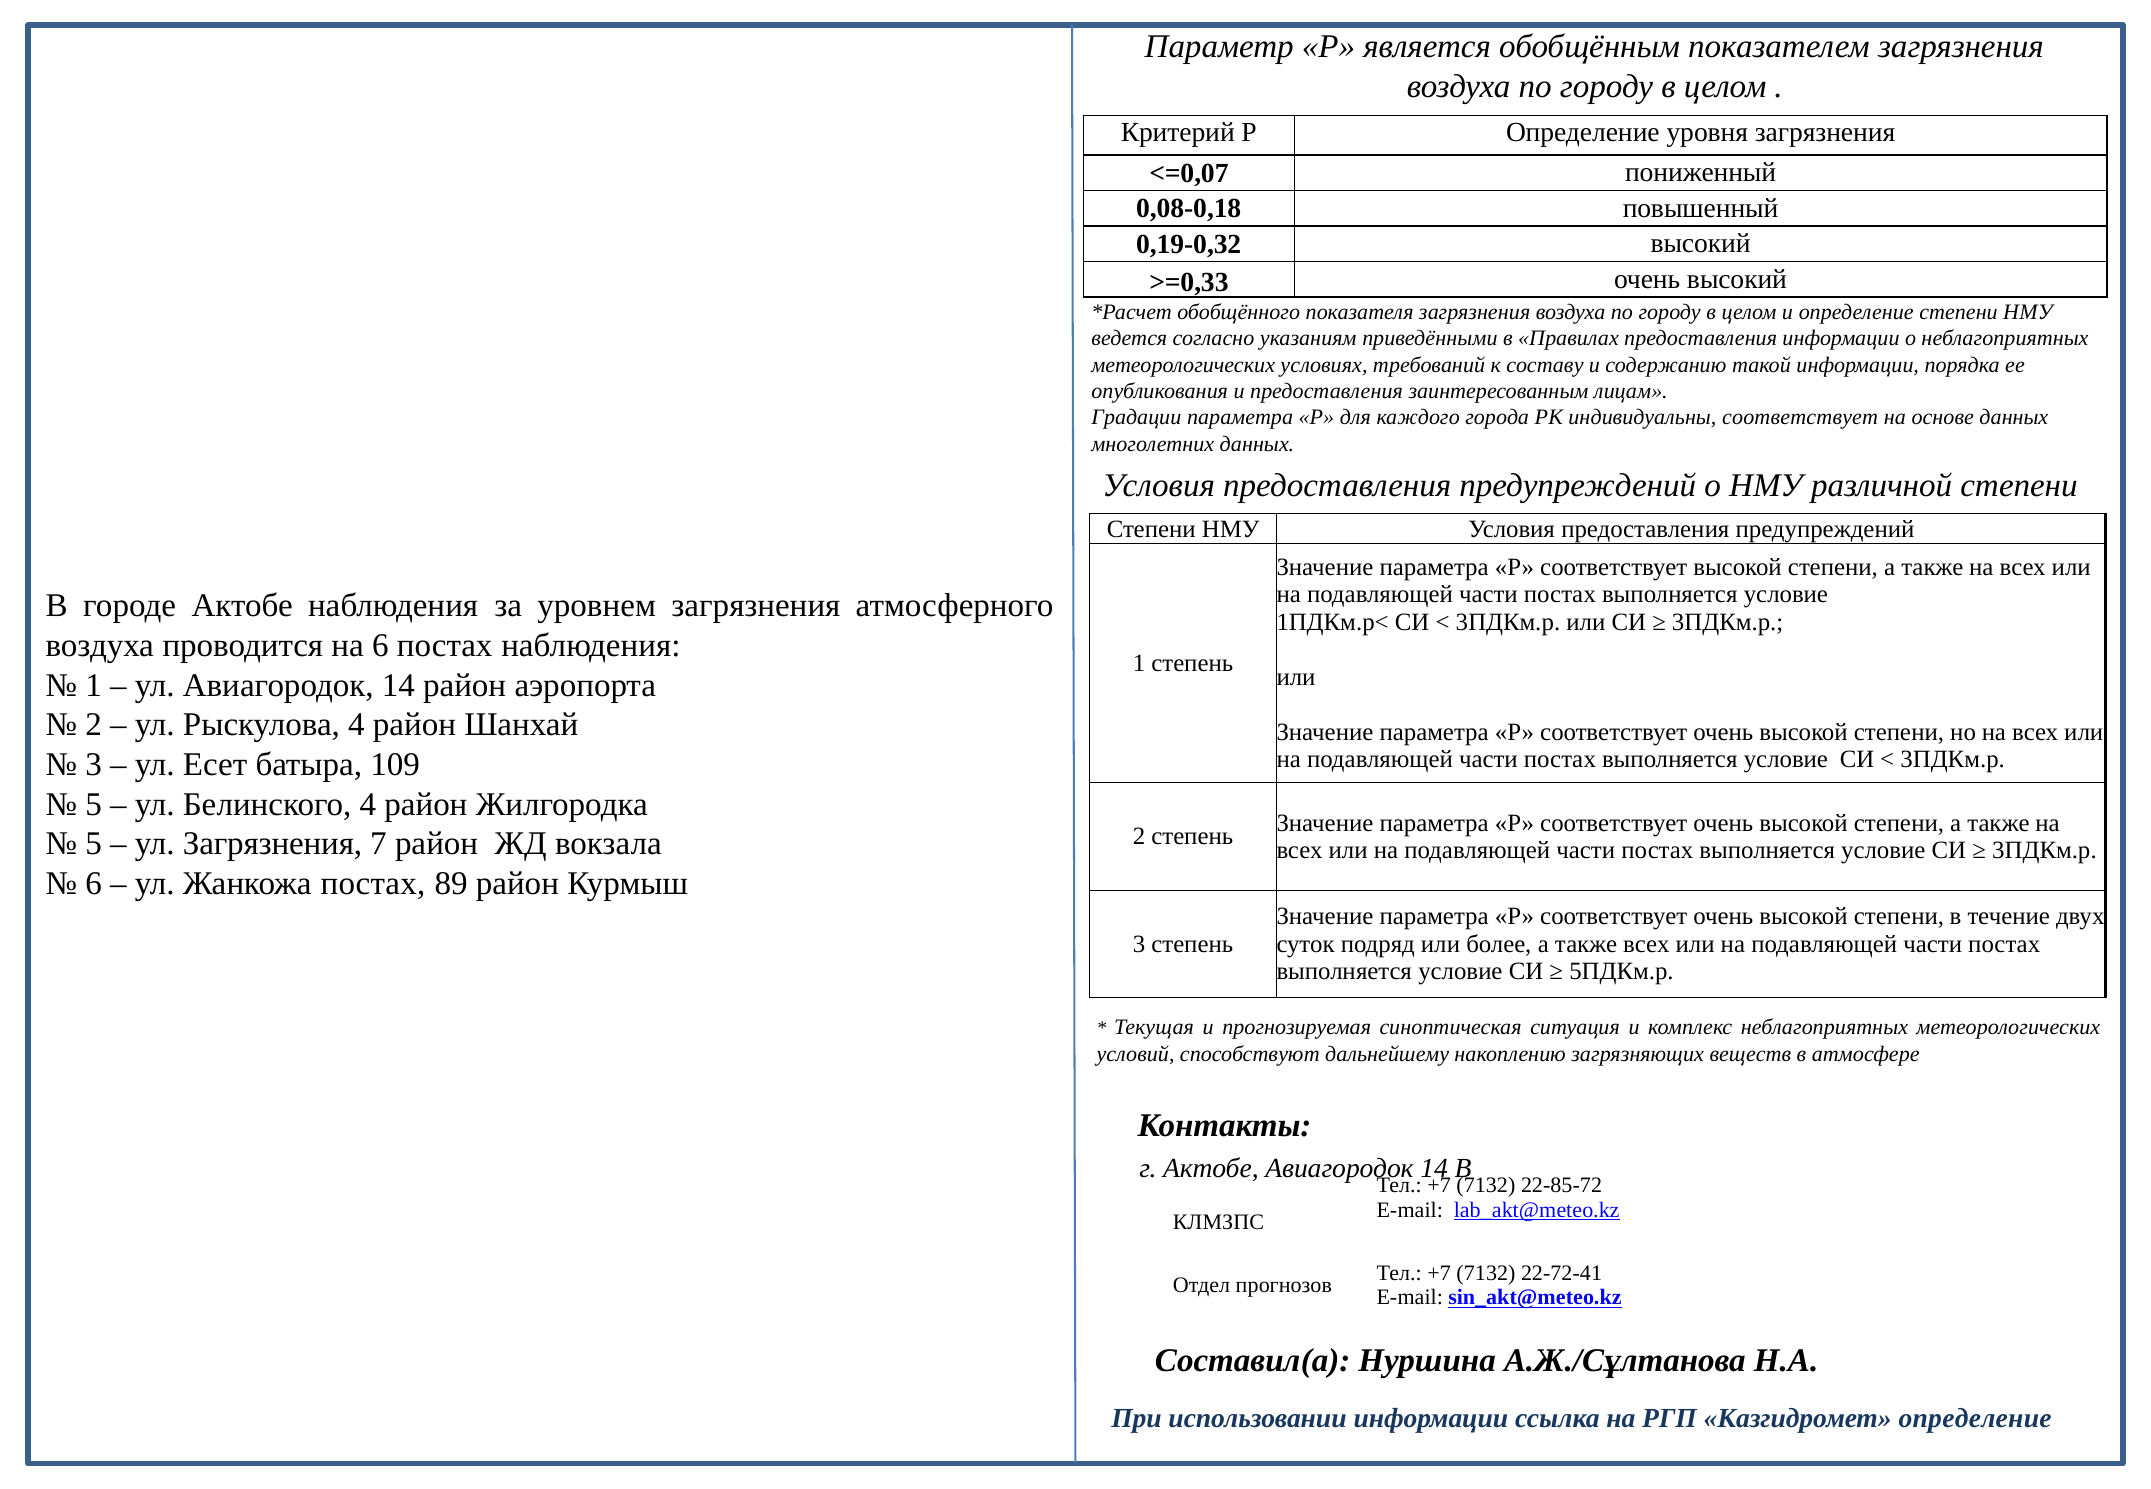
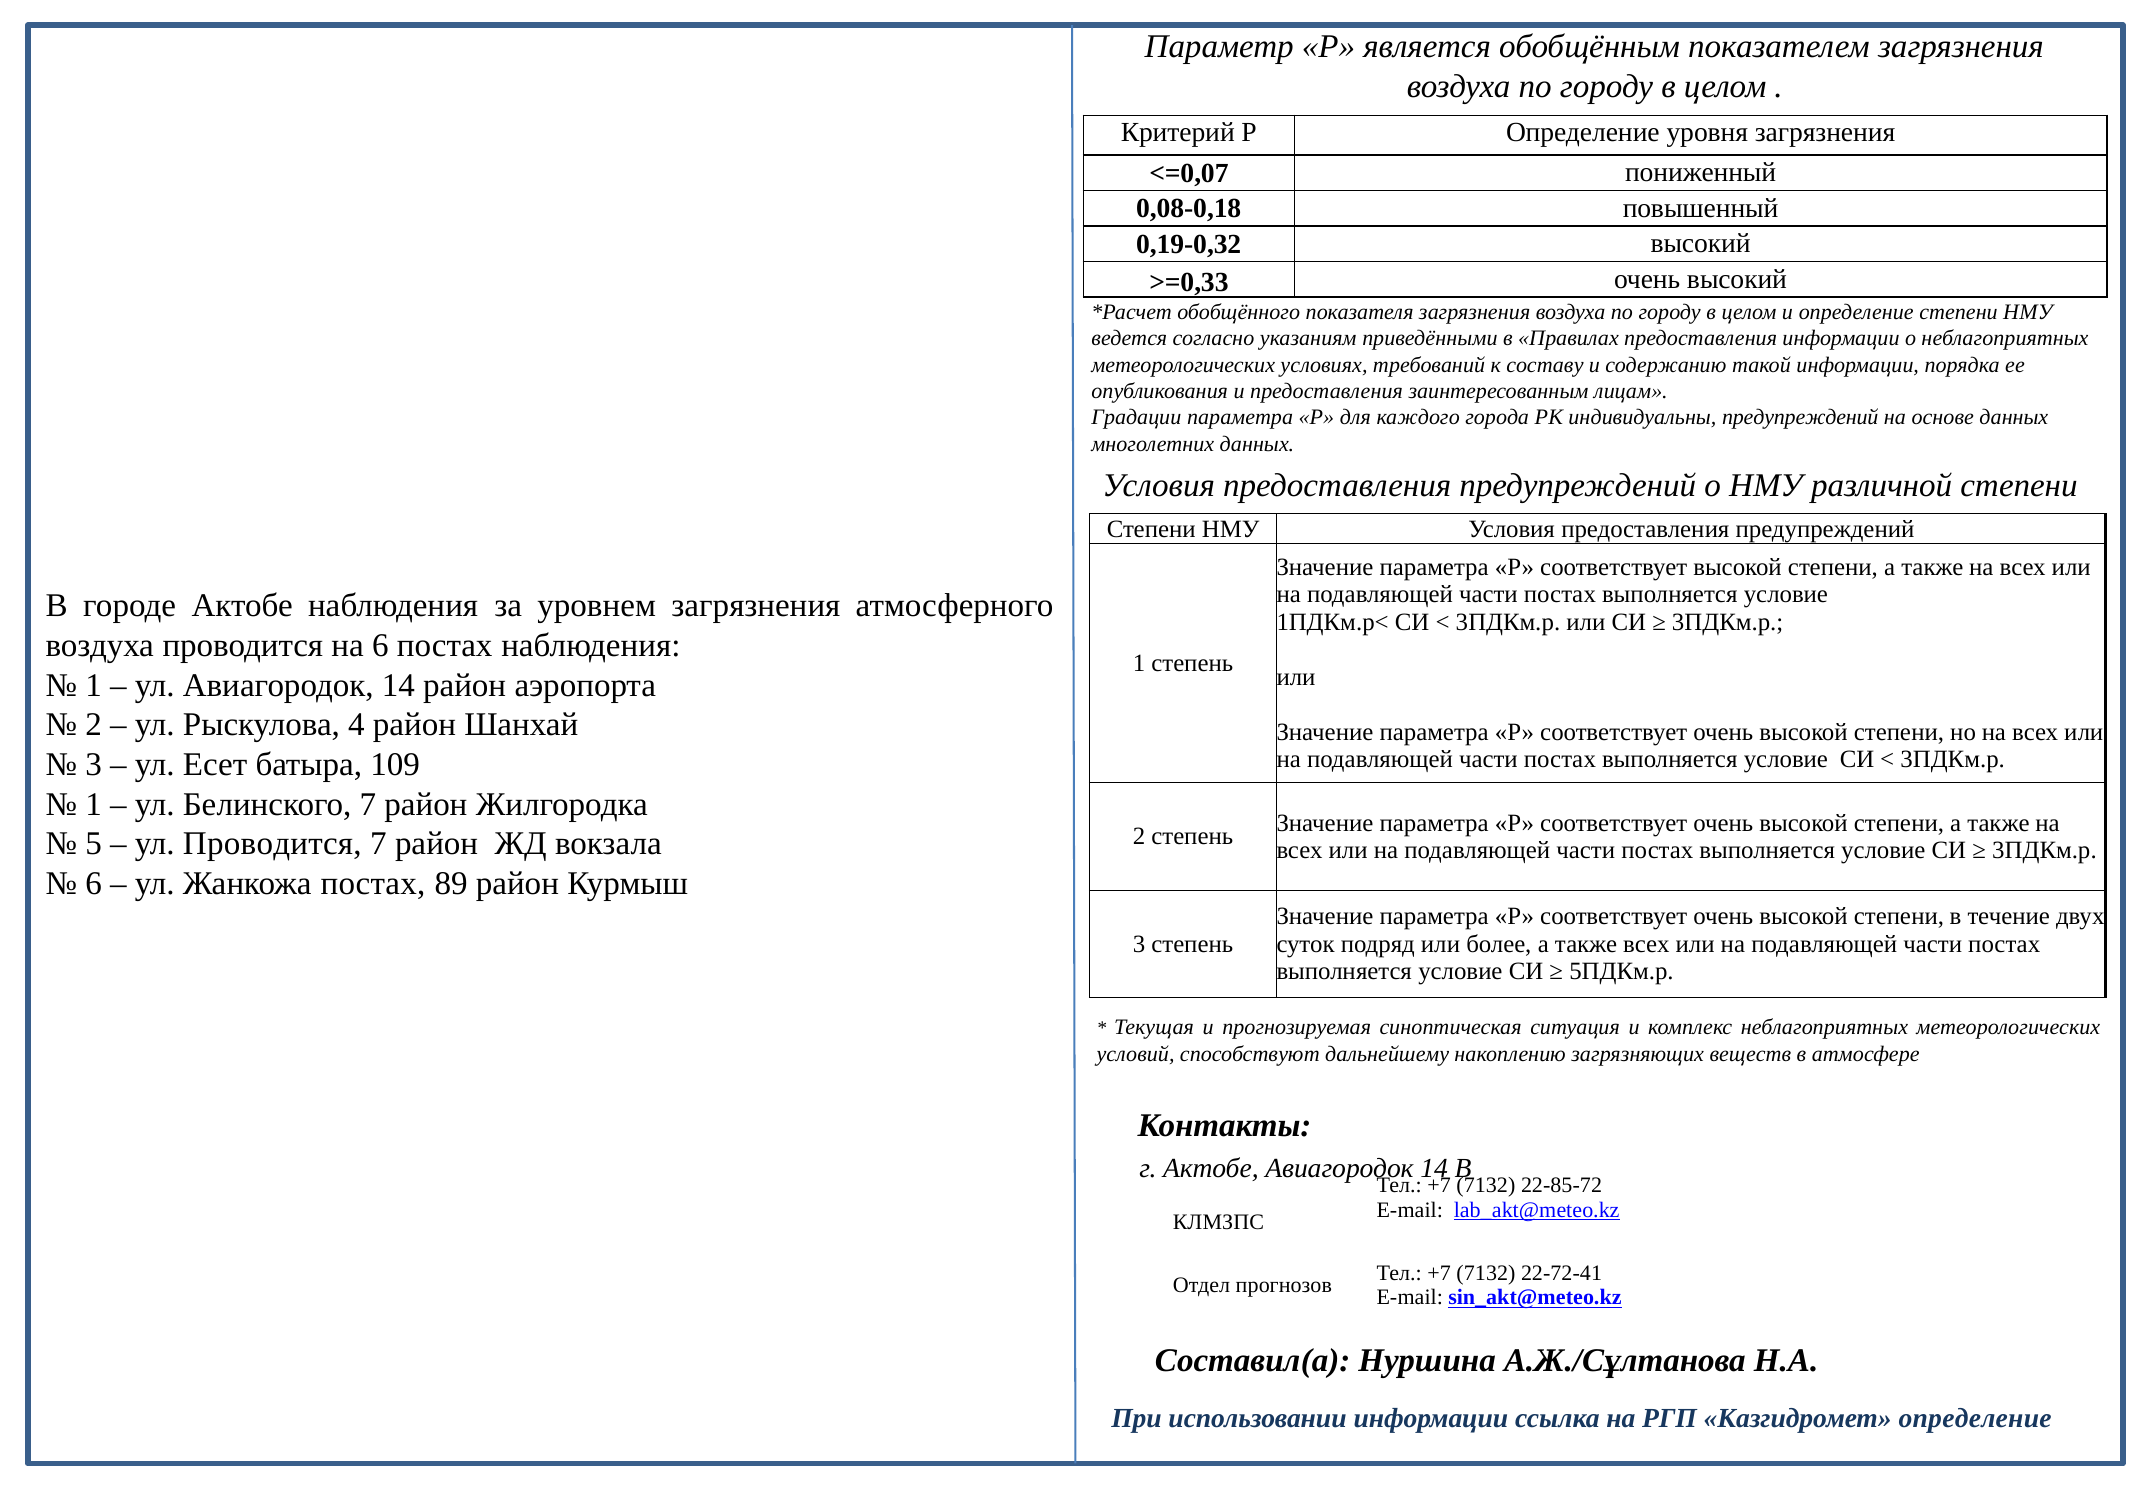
индивидуальны соответствует: соответствует -> предупреждений (1800, 418)
5: 5 -> 1 (94, 804)
Белинского 4: 4 -> 7 (368, 804)
ул Загрязнения: Загрязнения -> Проводится (272, 844)
